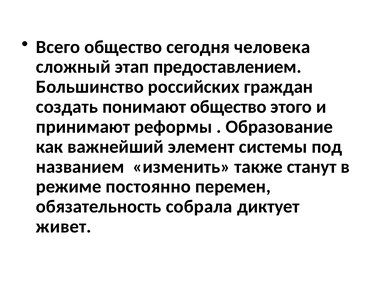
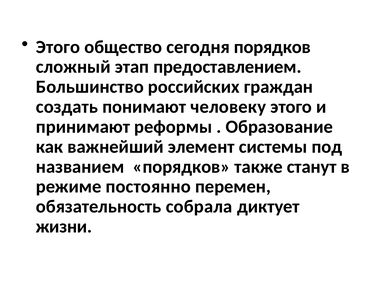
Всего: Всего -> Этого (58, 47)
сегодня человека: человека -> порядков (272, 47)
понимают общество: общество -> человеку (228, 107)
названием изменить: изменить -> порядков (181, 167)
живет: живет -> жизни (64, 227)
